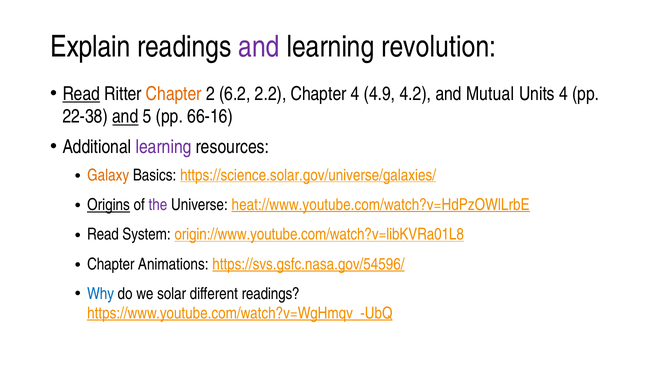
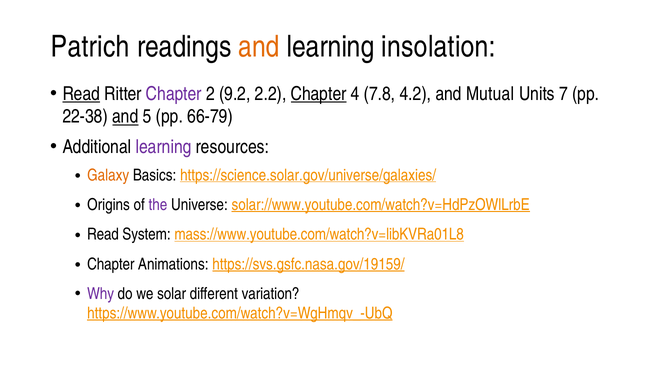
Explain: Explain -> Patrich (90, 47)
and colour: purple -> orange (259, 47)
revolution: revolution -> insolation (439, 47)
Chapter colour: orange -> purple (174, 94)
6.2: 6.2 -> 9.2 (235, 94)
Chapter underline: none -> present (319, 94)
4.9: 4.9 -> 7.8 (380, 94)
Units 4: 4 -> 7 (564, 94)
66-16: 66-16 -> 66-79 (210, 117)
Origins underline: present -> none (109, 205)
heat://www.youtube.com/watch?v=HdPzOWlLrbE: heat://www.youtube.com/watch?v=HdPzOWlLrbE -> solar://www.youtube.com/watch?v=HdPzOWlLrbE (381, 205)
origin://www.youtube.com/watch?v=libKVRa01L8: origin://www.youtube.com/watch?v=libKVRa01L8 -> mass://www.youtube.com/watch?v=libKVRa01L8 (319, 235)
https://svs.gsfc.nasa.gov/54596/: https://svs.gsfc.nasa.gov/54596/ -> https://svs.gsfc.nasa.gov/19159/ (308, 264)
Why colour: blue -> purple (101, 294)
different readings: readings -> variation (271, 294)
